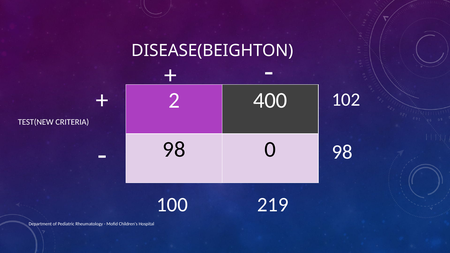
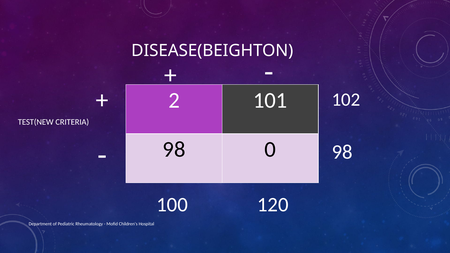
400: 400 -> 101 (270, 100)
219: 219 -> 120 (273, 205)
